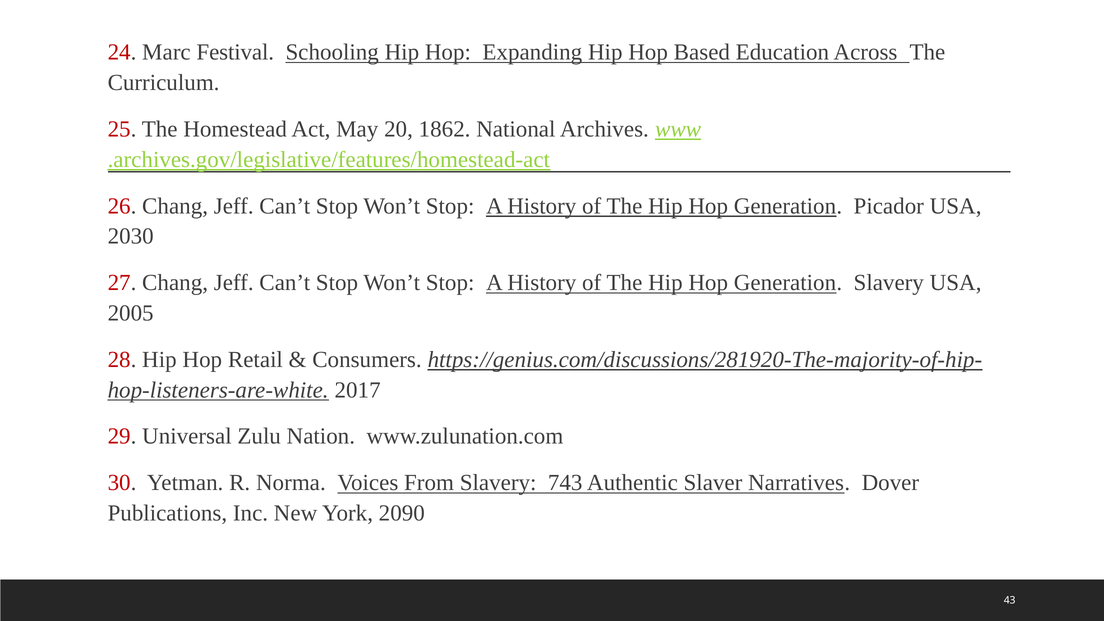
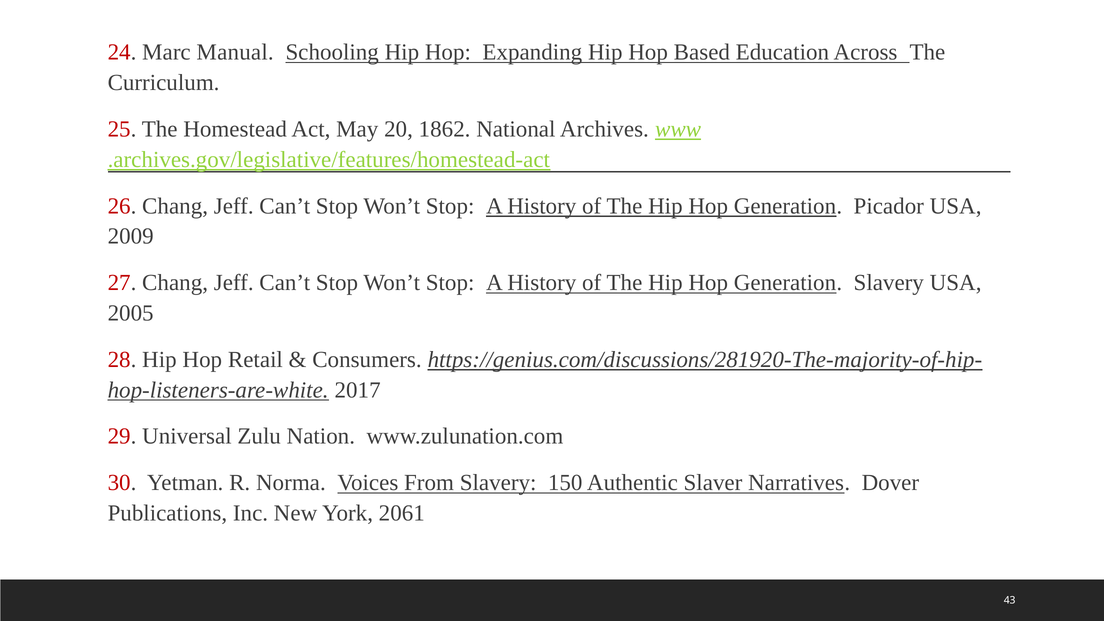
Festival: Festival -> Manual (235, 52)
2030: 2030 -> 2009 (131, 236)
743: 743 -> 150 (565, 483)
2090: 2090 -> 2061 (402, 513)
